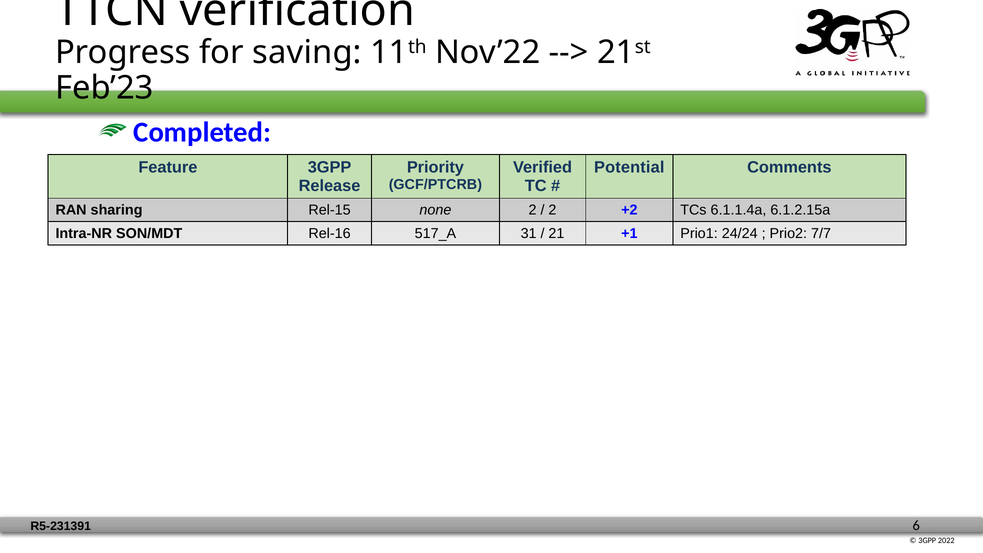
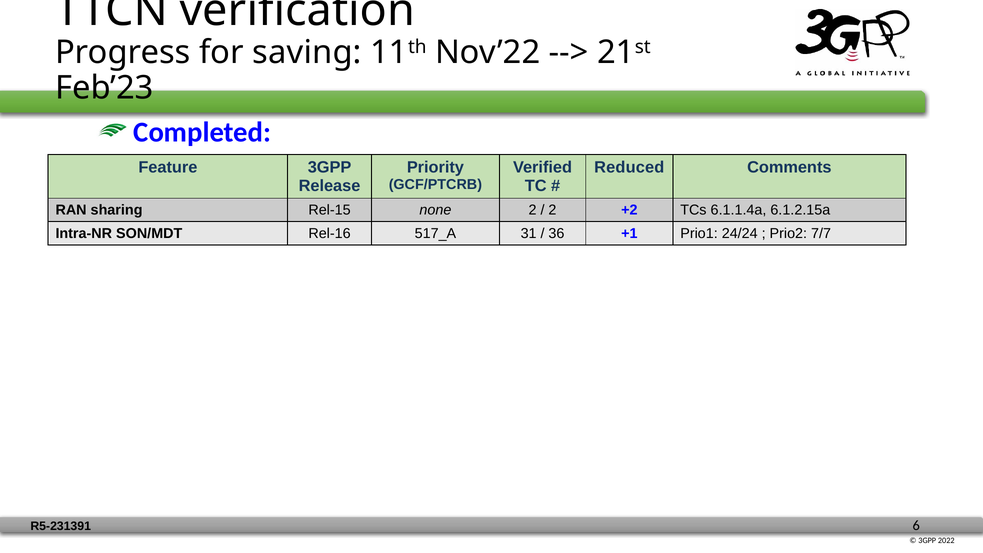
Potential: Potential -> Reduced (629, 167)
21: 21 -> 36 (556, 234)
